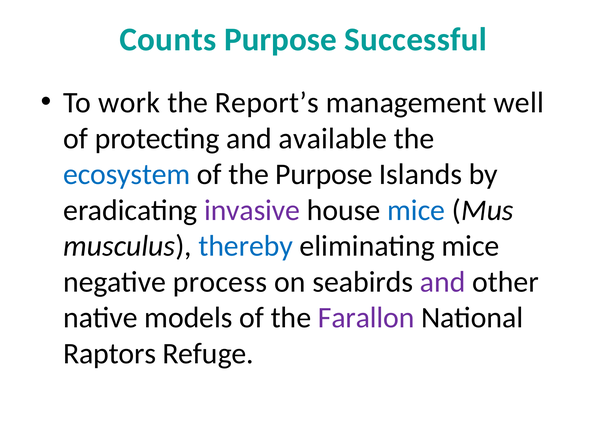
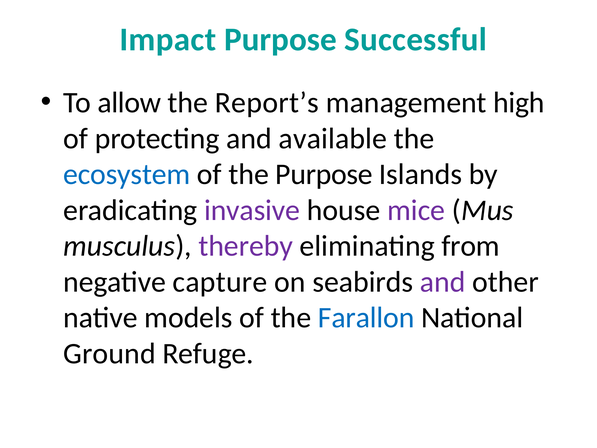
Counts: Counts -> Impact (168, 40)
work: work -> allow (129, 103)
well: well -> high (519, 103)
mice colour: blue -> purple (416, 210)
thereby colour: blue -> purple (246, 246)
eliminating mice: mice -> from (471, 246)
process: process -> capture (220, 282)
Farallon colour: purple -> blue (366, 318)
Raptors: Raptors -> Ground (109, 353)
